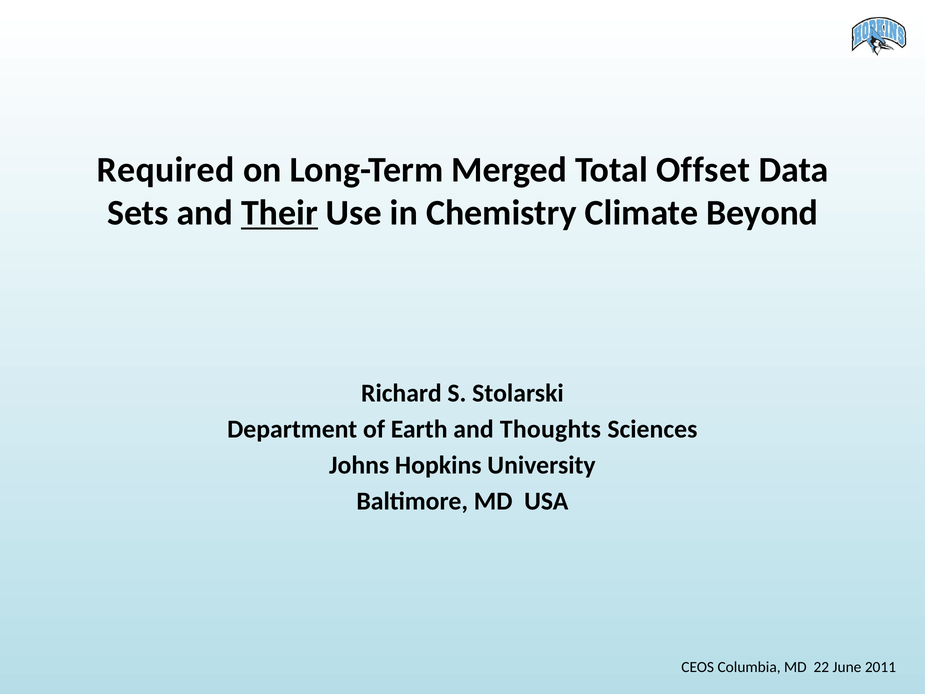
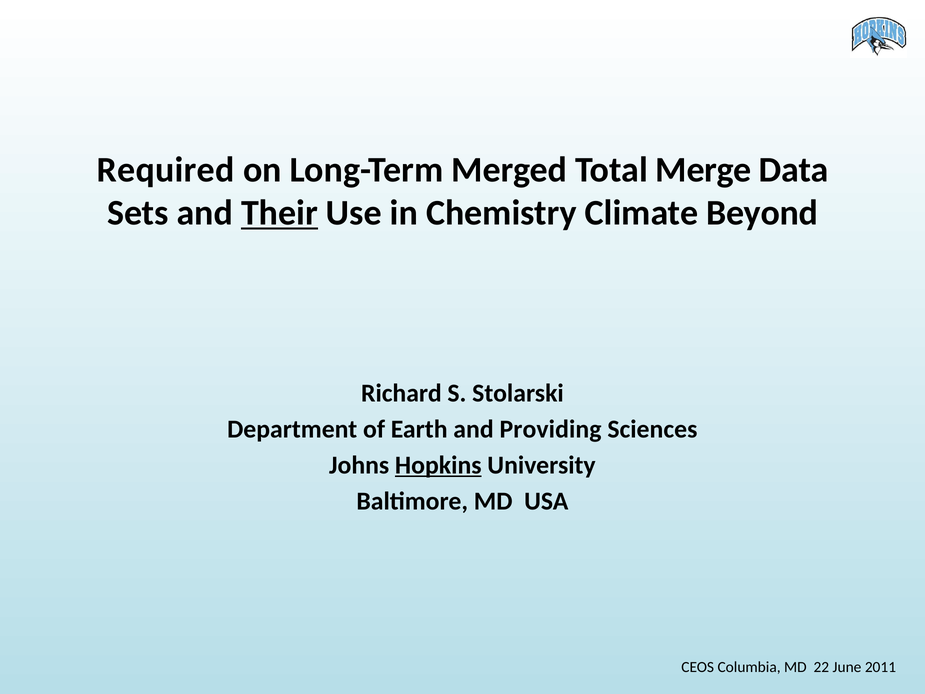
Offset: Offset -> Merge (703, 170)
Thoughts: Thoughts -> Providing (551, 429)
Hopkins underline: none -> present (438, 465)
